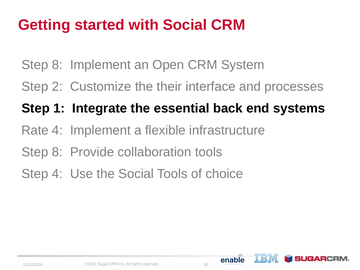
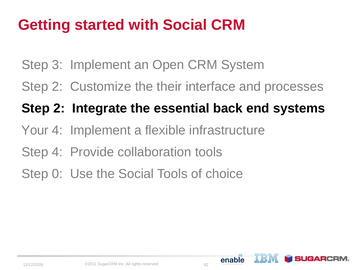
8: 8 -> 3 (57, 65)
1: 1 -> 2 (59, 108)
Rate: Rate -> Your (35, 130)
8: 8 -> 4 (57, 152)
Step 4: 4 -> 0 (57, 174)
